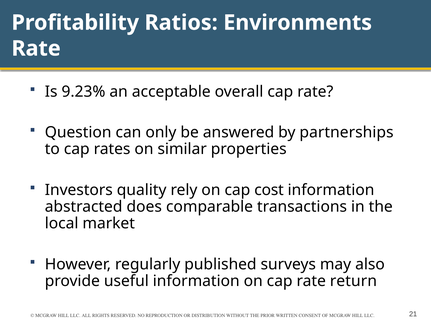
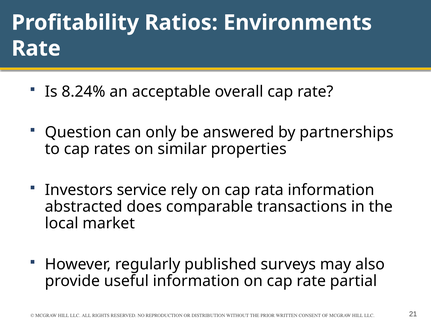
9.23%: 9.23% -> 8.24% (83, 92)
quality: quality -> service (142, 190)
cost: cost -> rata (269, 190)
return: return -> partial (353, 281)
